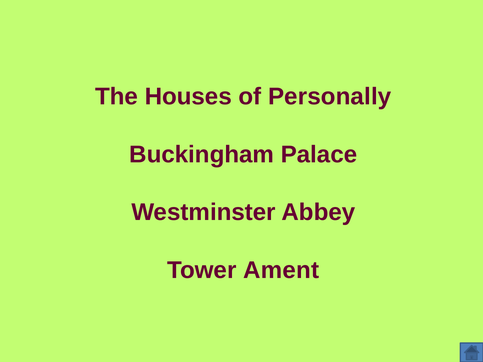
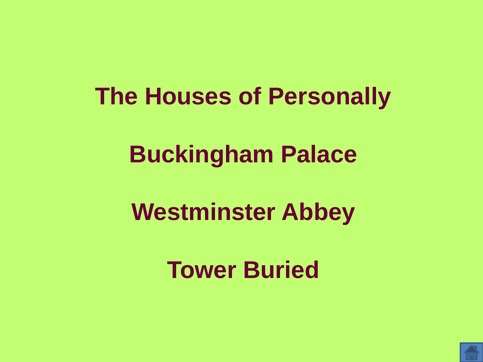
Ament: Ament -> Buried (281, 270)
